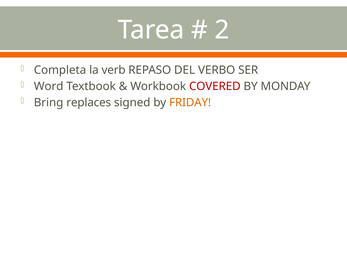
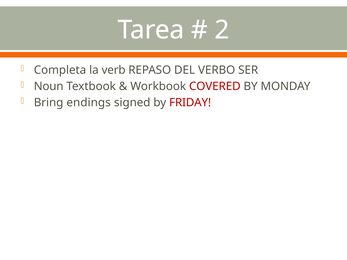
Word: Word -> Noun (49, 86)
replaces: replaces -> endings (89, 103)
FRIDAY colour: orange -> red (190, 103)
